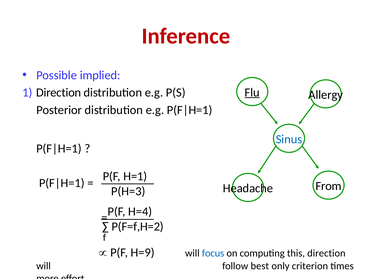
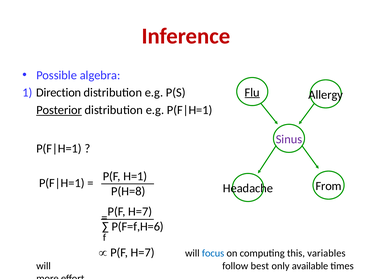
implied: implied -> algebra (100, 75)
Posterior underline: none -> present (59, 110)
Sinus colour: blue -> purple (289, 139)
P(H=3: P(H=3 -> P(H=8 (128, 191)
H=4: H=4 -> H=7 (140, 212)
P(F=f,H=2: P(F=f,H=2 -> P(F=f,H=6 (138, 227)
H=9: H=9 -> H=7 (143, 253)
this direction: direction -> variables (326, 253)
criterion: criterion -> available (310, 266)
